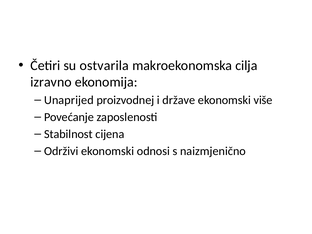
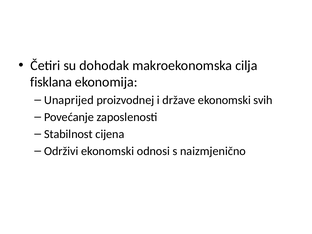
ostvarila: ostvarila -> dohodak (104, 65)
izravno: izravno -> fisklana (51, 82)
više: više -> svih (263, 100)
